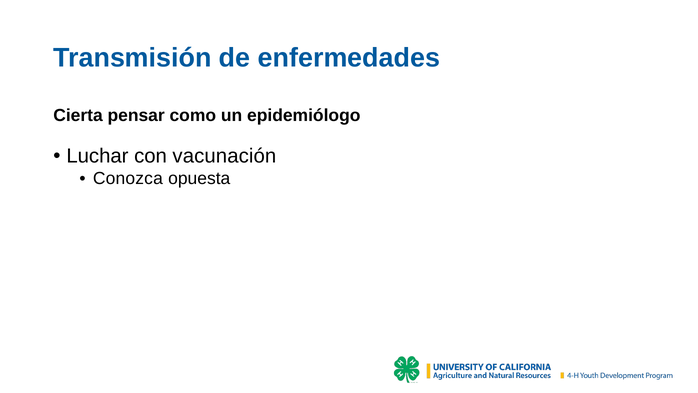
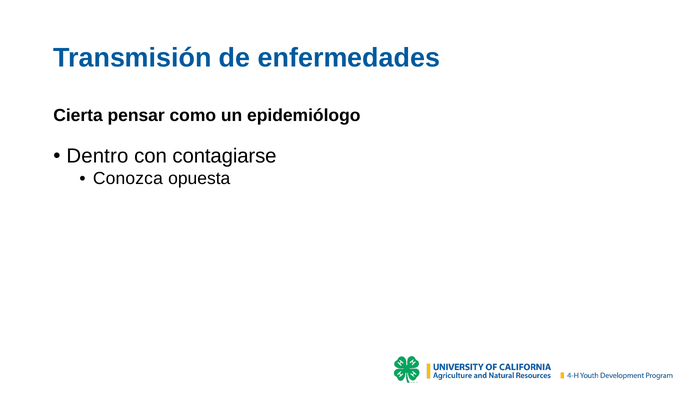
Luchar: Luchar -> Dentro (97, 156)
vacunación: vacunación -> contagiarse (225, 156)
